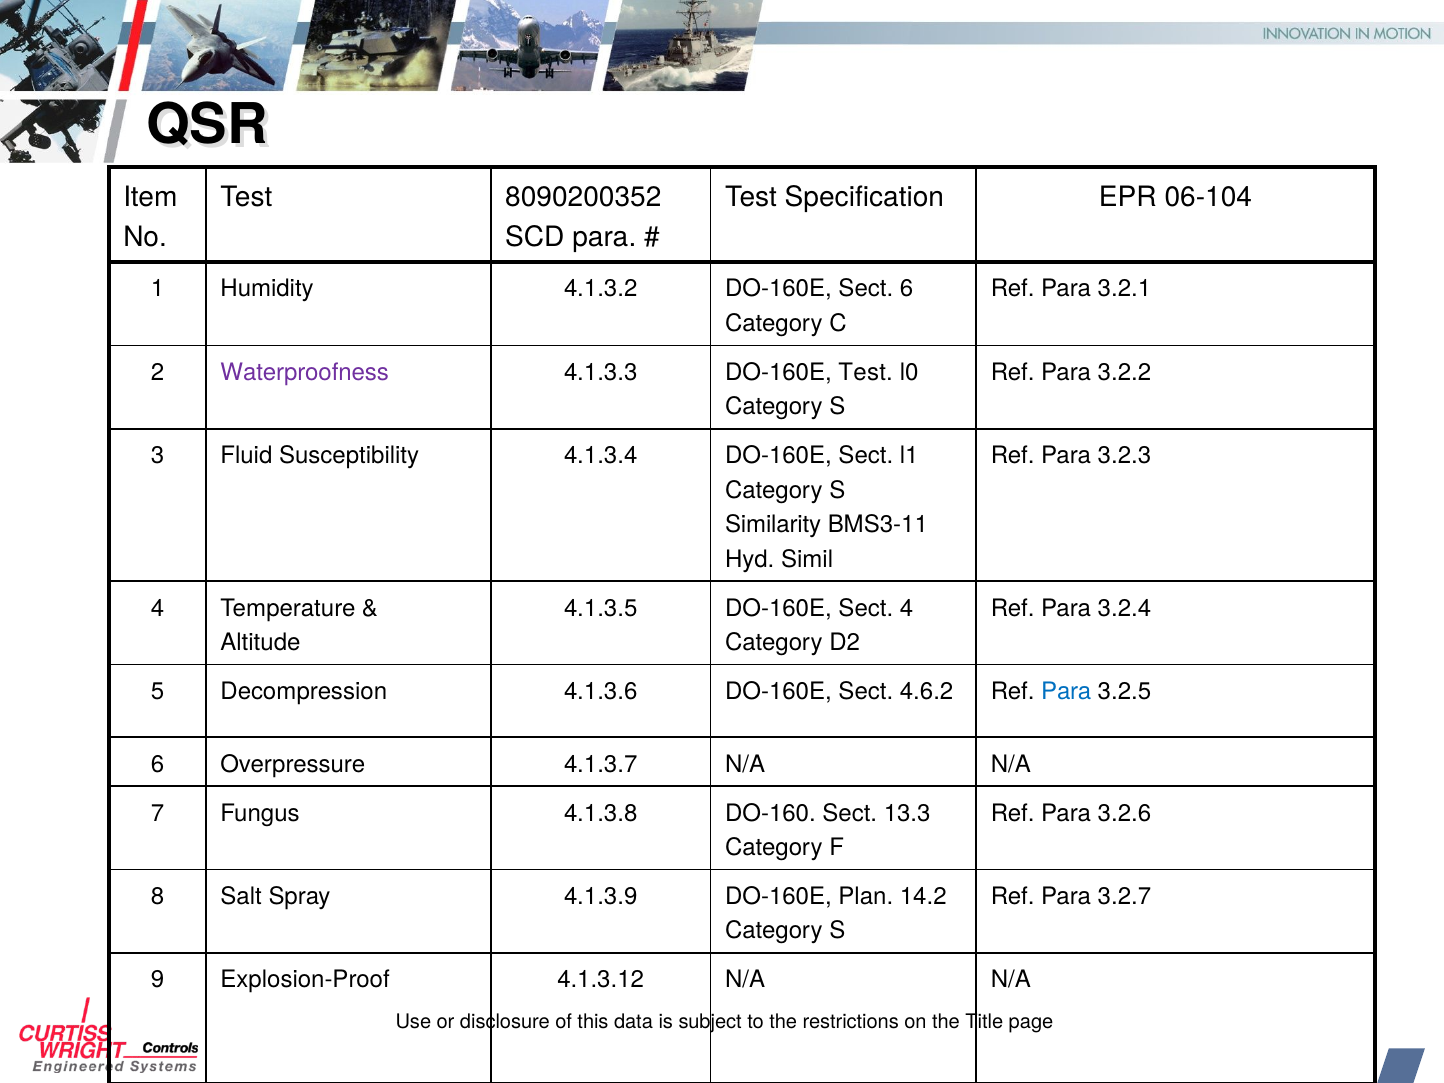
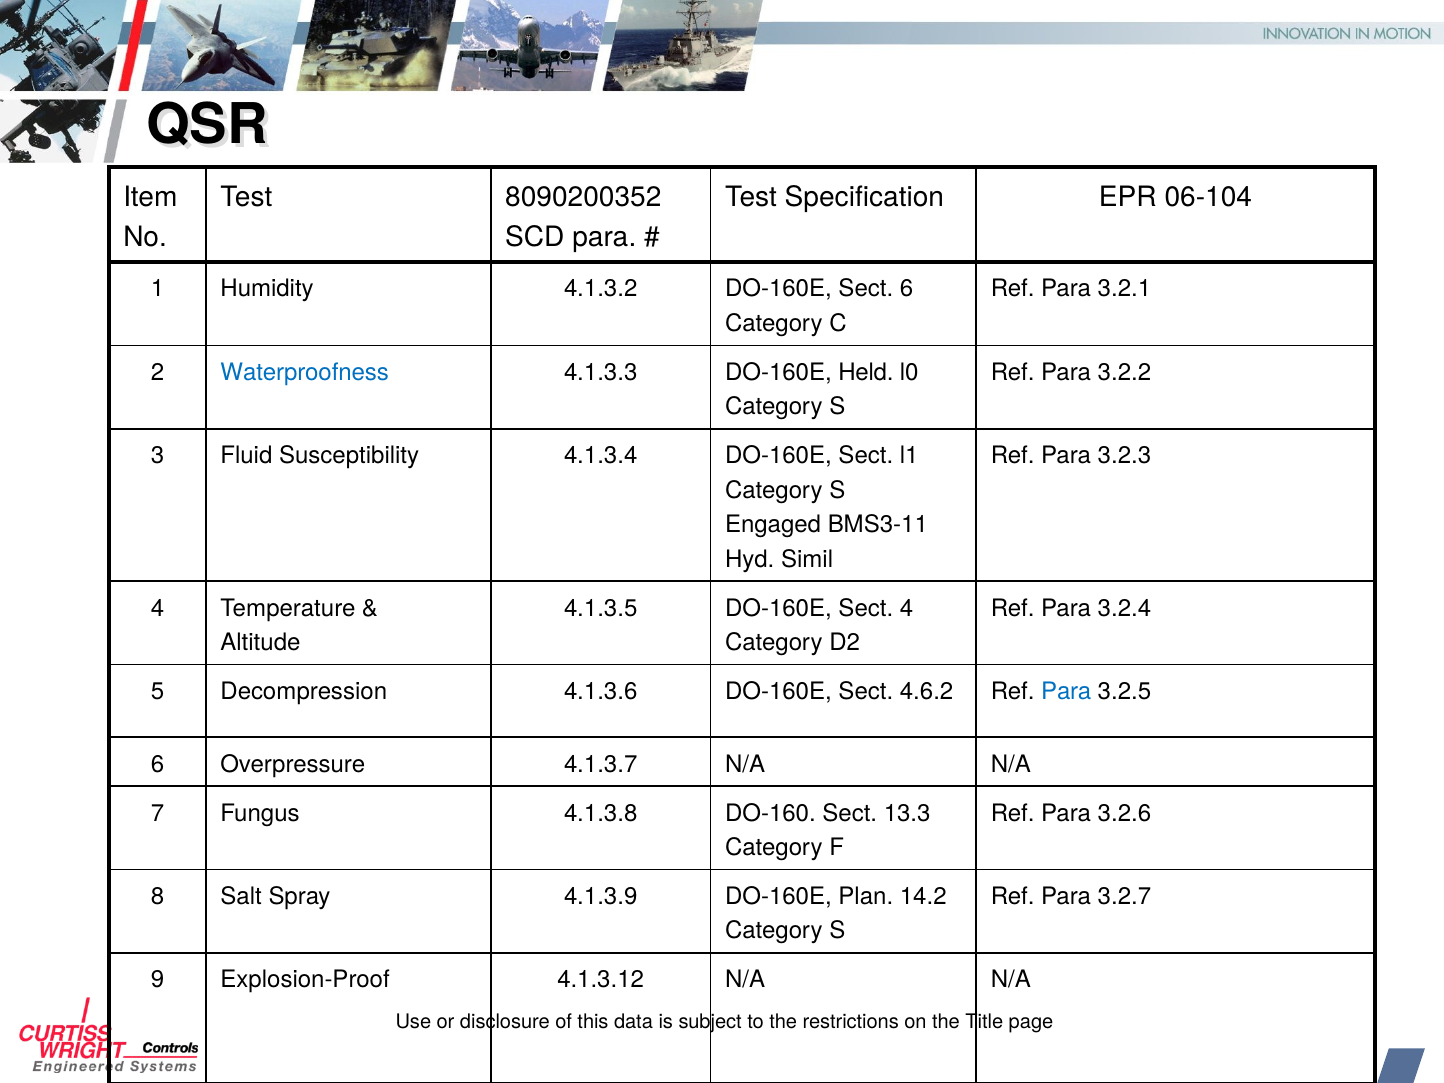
Waterproofness colour: purple -> blue (305, 372)
DO-160E Test: Test -> Held (866, 372)
Similarity: Similarity -> Engaged (773, 525)
